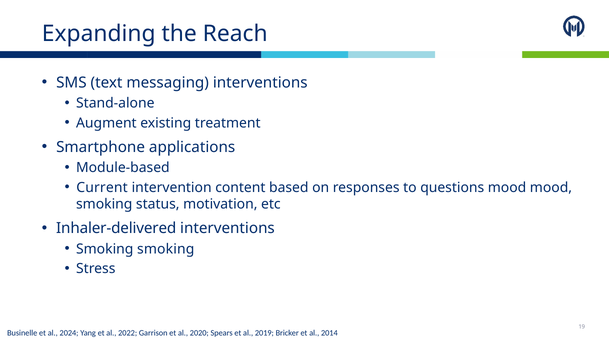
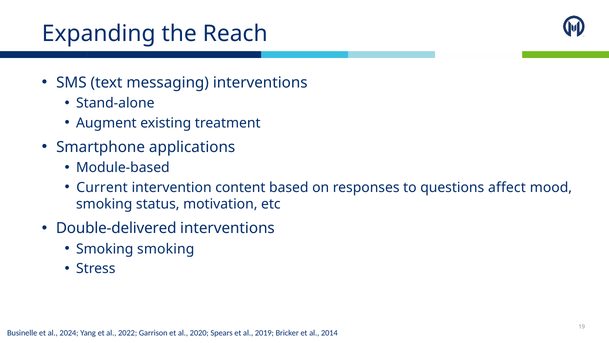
questions mood: mood -> affect (507, 187)
Inhaler-delivered: Inhaler-delivered -> Double-delivered (116, 228)
